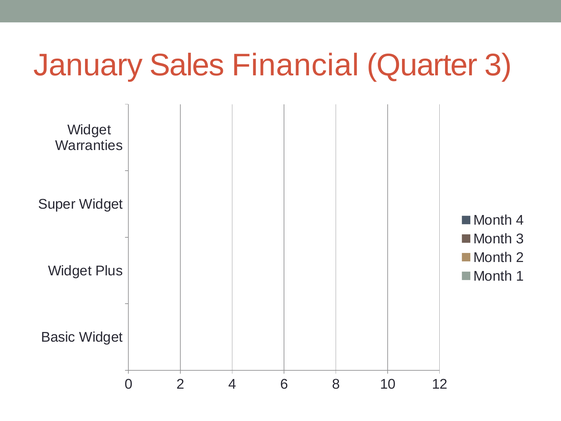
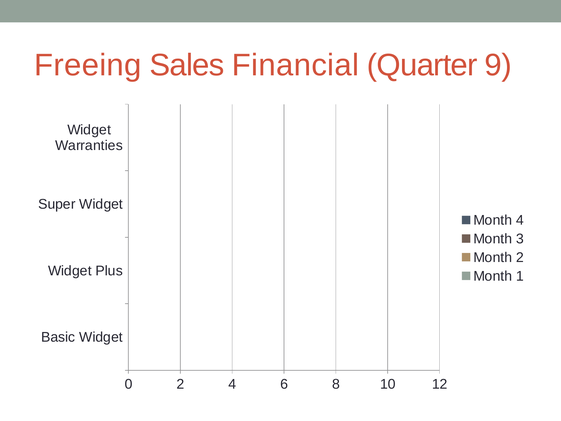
January: January -> Freeing (88, 65)
Quarter 3: 3 -> 9 (498, 65)
